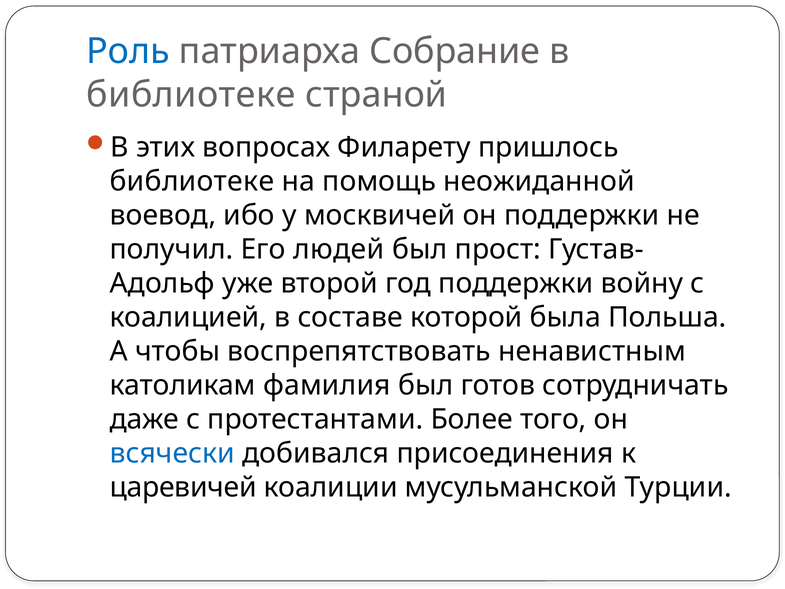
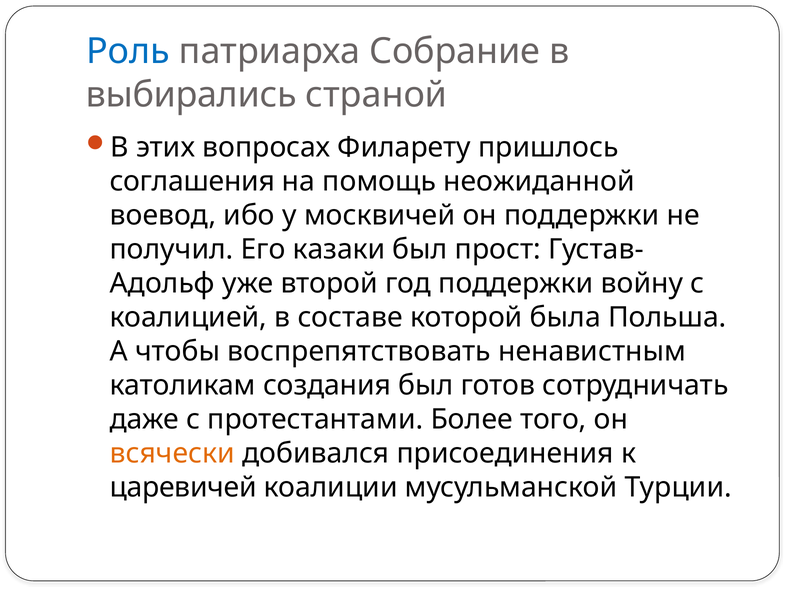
библиотеке: библиотеке -> выбирались (191, 95)
библиотеке: библиотеке -> соглашения (192, 181)
людей: людей -> казаки (339, 249)
фамилия: фамилия -> создания (327, 385)
всячески colour: blue -> orange (172, 453)
